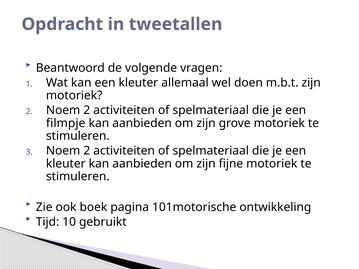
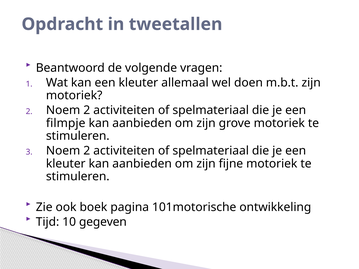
gebruikt: gebruikt -> gegeven (103, 222)
